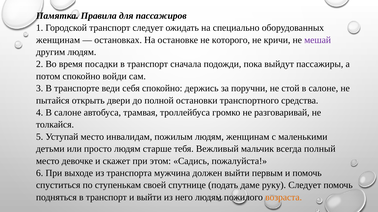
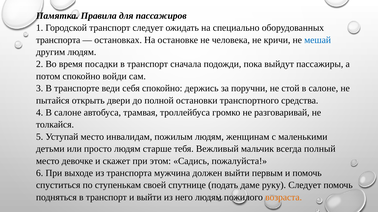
женщинам: женщинам -> транспорта (58, 40)
которого: которого -> человека (231, 40)
мешай colour: purple -> blue (318, 40)
